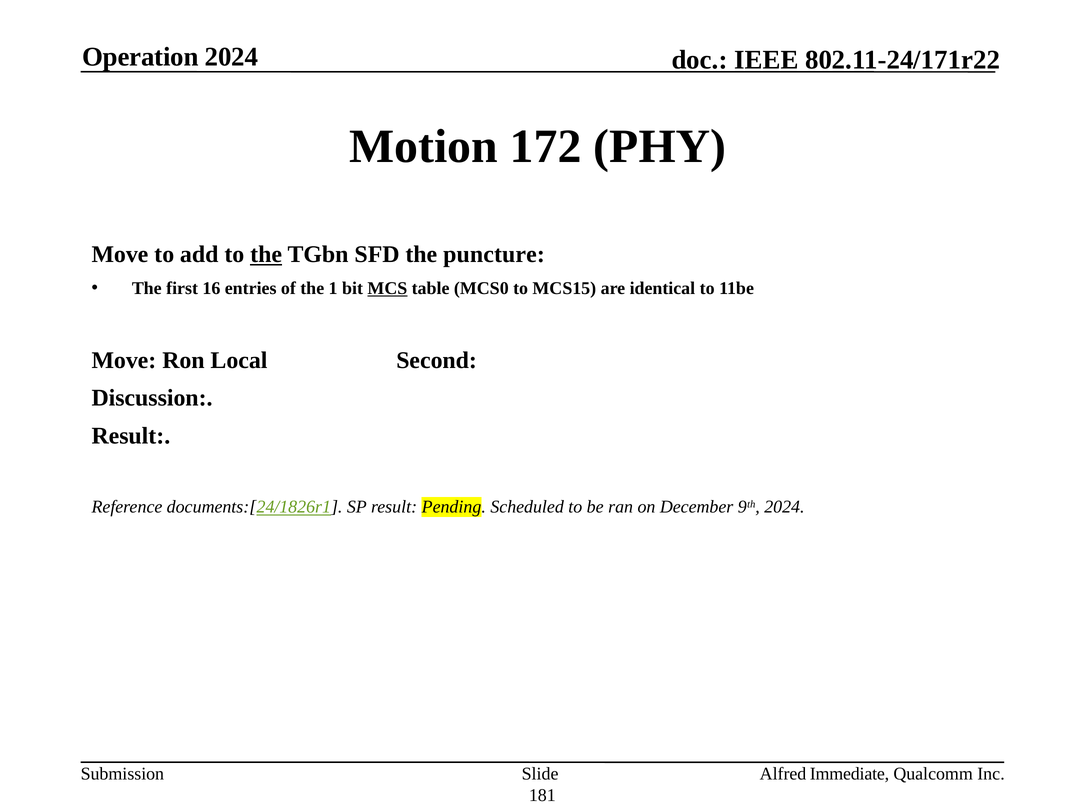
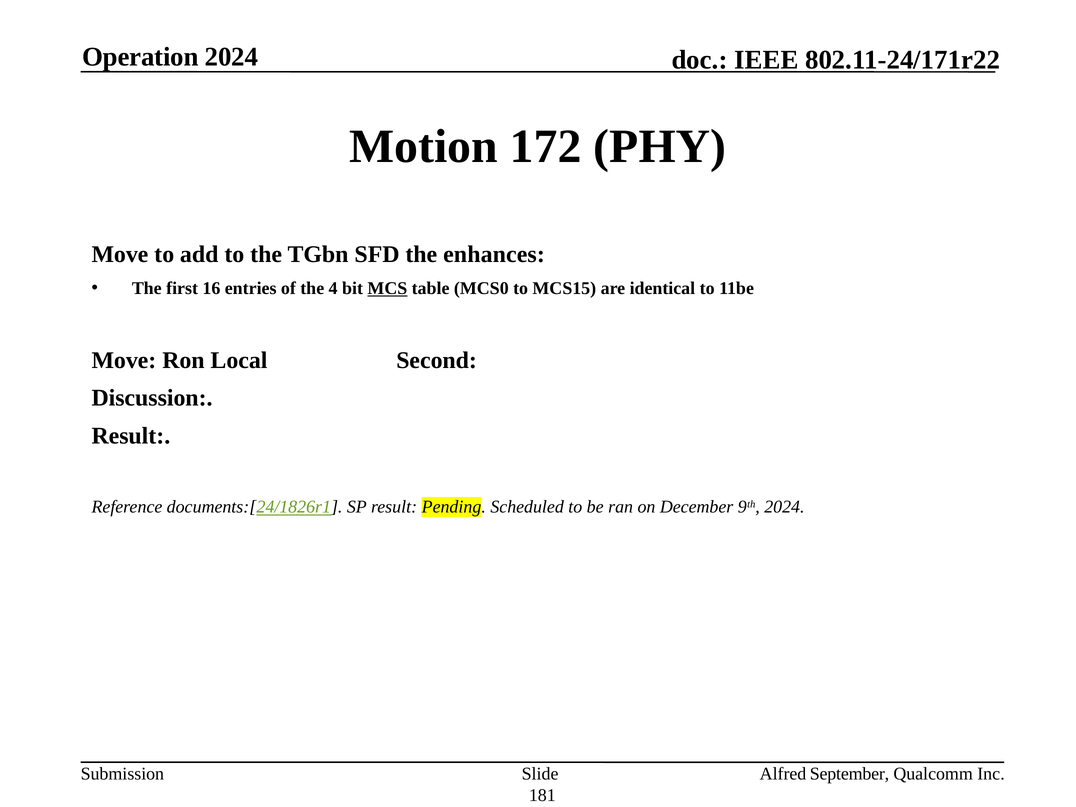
the underline: present -> none (266, 255)
puncture: puncture -> enhances (494, 255)
1: 1 -> 4 (333, 288)
Immediate: Immediate -> September (849, 774)
